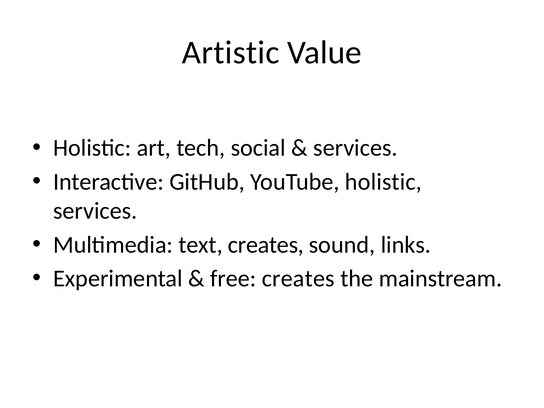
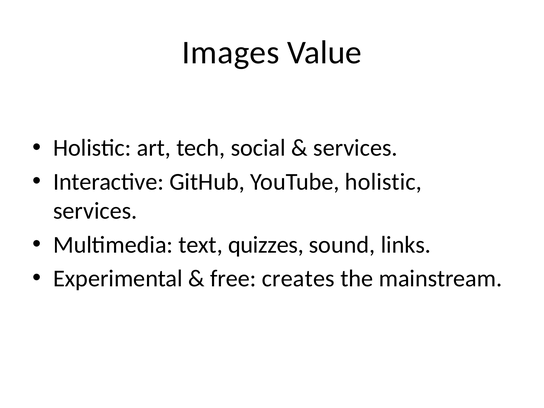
Artistic: Artistic -> Images (231, 53)
text creates: creates -> quizzes (266, 245)
